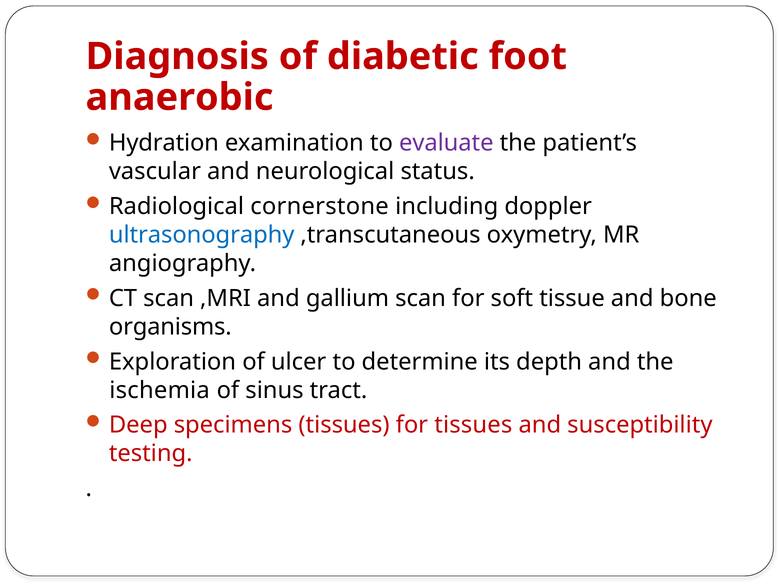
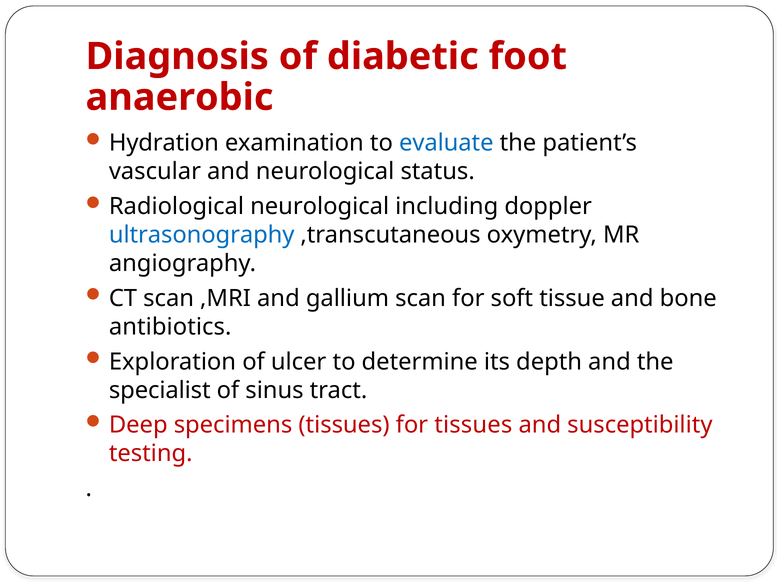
evaluate colour: purple -> blue (446, 143)
Radiological cornerstone: cornerstone -> neurological (320, 207)
organisms: organisms -> antibiotics (170, 327)
ischemia: ischemia -> specialist (160, 390)
